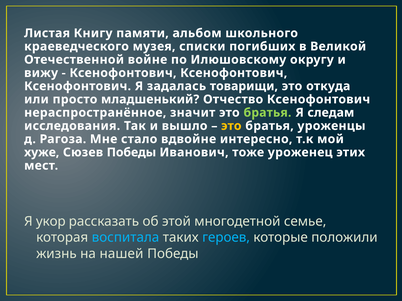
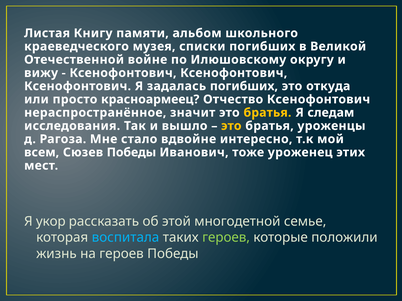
задалась товарищи: товарищи -> погибших (244, 86)
младшенький: младшенький -> красноармеец (150, 100)
братья colour: light green -> yellow (267, 113)
хуже: хуже -> всем (42, 153)
героев colour: light blue -> light green (226, 238)
на нашей: нашей -> героев (122, 254)
